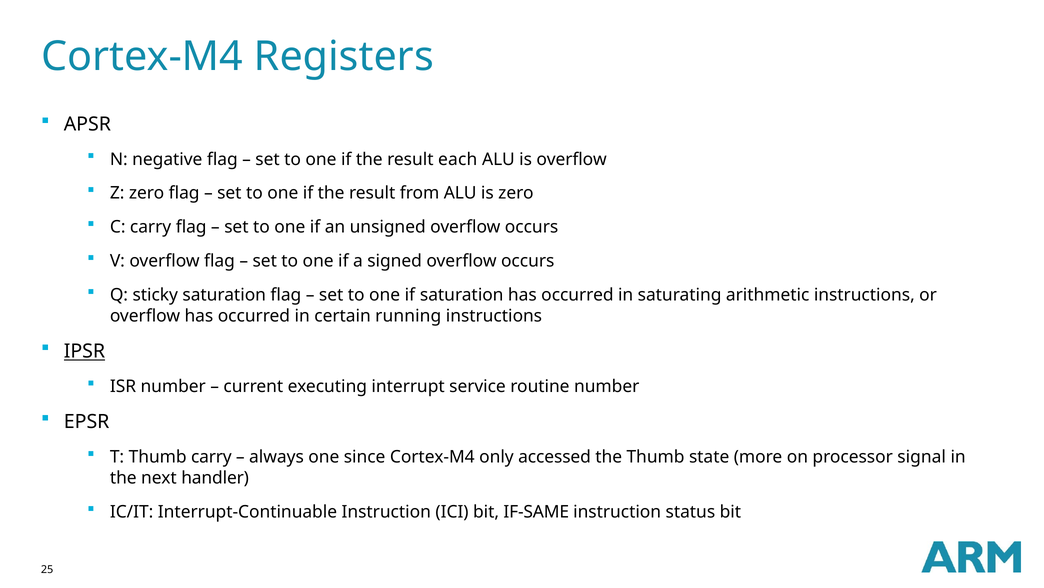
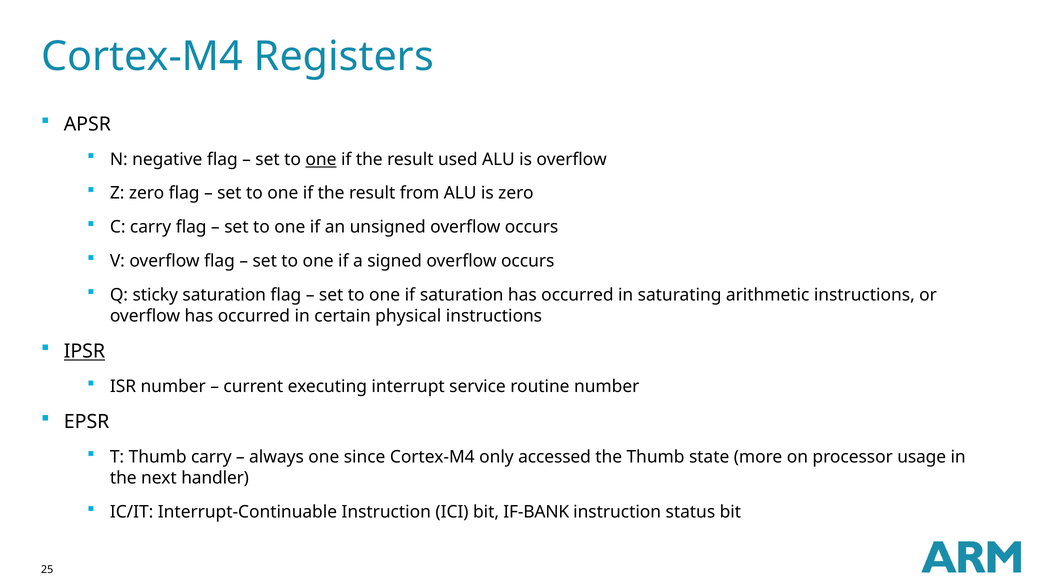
one underline: none -> present (321, 159)
each: each -> used (458, 159)
running: running -> physical (408, 316)
signal: signal -> usage (922, 457)
IF-SAME: IF-SAME -> IF-BANK (536, 511)
